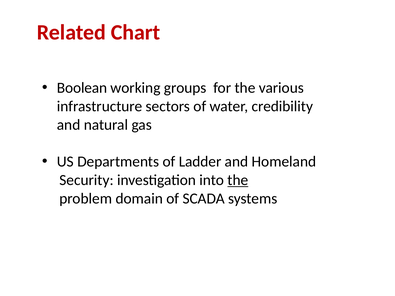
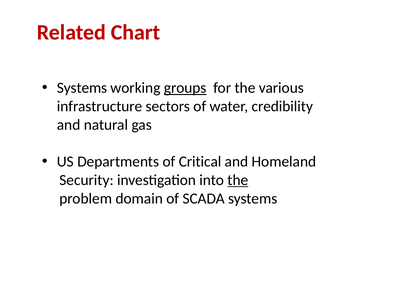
Boolean: Boolean -> Systems (82, 88)
groups underline: none -> present (185, 88)
Ladder: Ladder -> Critical (200, 162)
